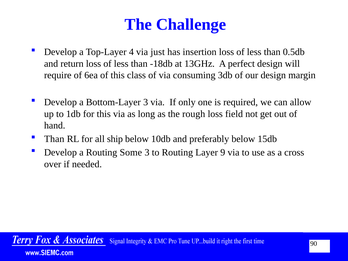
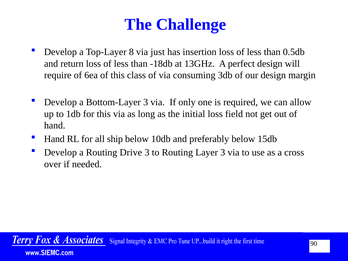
4: 4 -> 8 (131, 52)
rough: rough -> initial (194, 114)
Than: Than -> Hand (54, 139)
Some: Some -> Drive (131, 153)
Layer 9: 9 -> 3 (223, 153)
